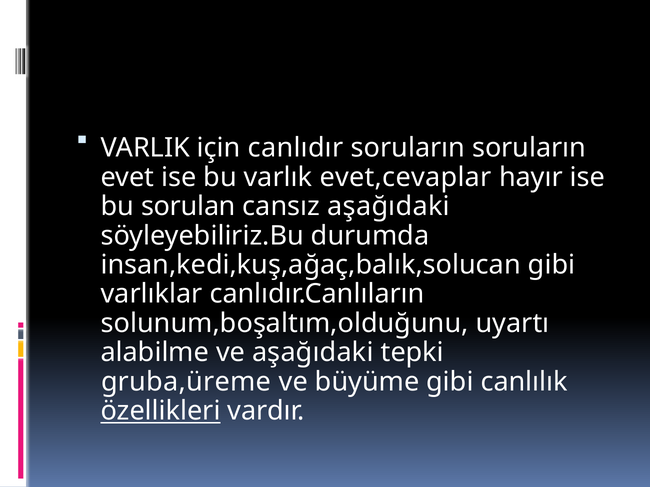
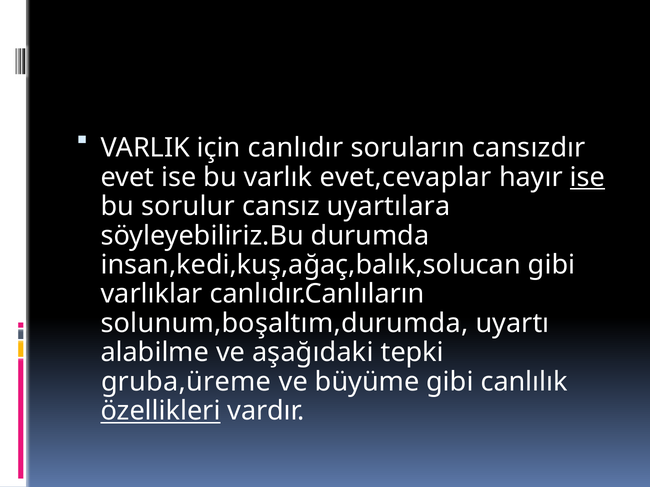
soruların soruların: soruların -> cansızdır (529, 148)
ise underline: none -> present (588, 177)
sorulan: sorulan -> sorulur (188, 207)
cansız aşağıdaki: aşağıdaki -> uyartılara (389, 207)
solunum,boşaltım,olduğunu: solunum,boşaltım,olduğunu -> solunum,boşaltım,durumda (285, 324)
